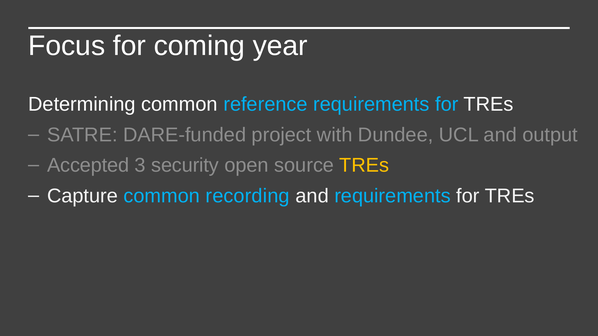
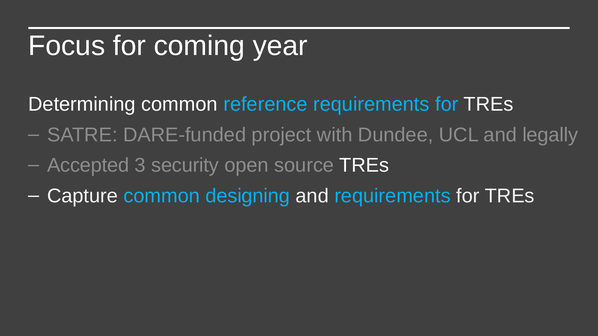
output: output -> legally (550, 135)
TREs colour: yellow -> white (364, 166)
recording: recording -> designing (248, 196)
